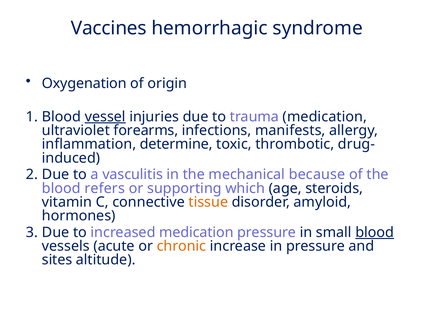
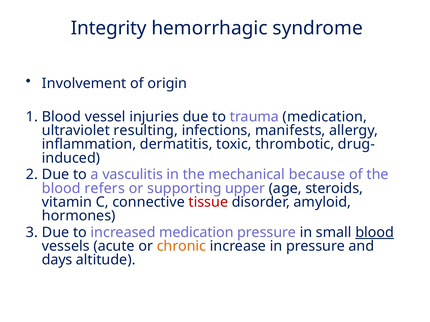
Vaccines: Vaccines -> Integrity (109, 28)
Oxygenation: Oxygenation -> Involvement (84, 84)
vessel underline: present -> none (105, 117)
forearms: forearms -> resulting (146, 131)
determine: determine -> dermatitis (176, 144)
which: which -> upper (245, 189)
tissue colour: orange -> red (208, 202)
sites: sites -> days (57, 260)
